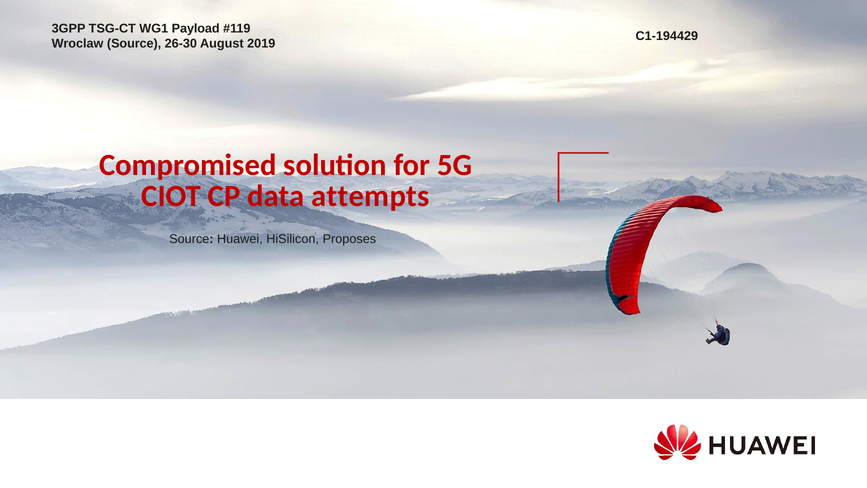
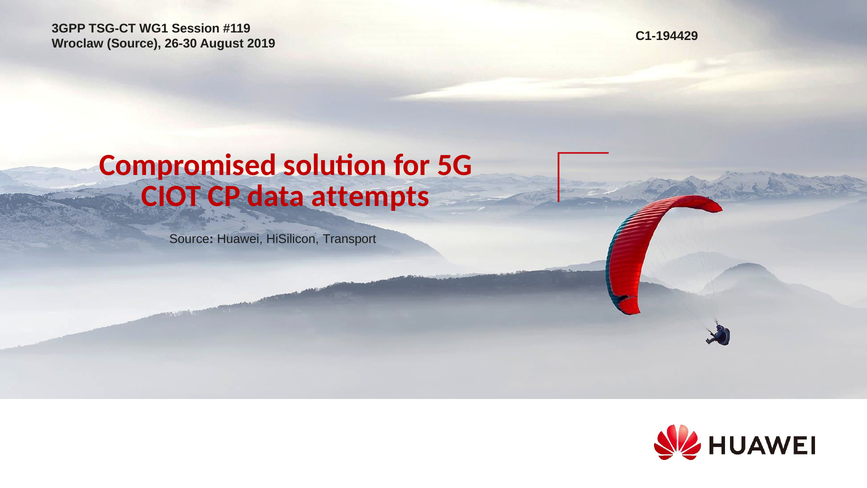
Payload: Payload -> Session (196, 28)
Proposes: Proposes -> Transport (349, 239)
